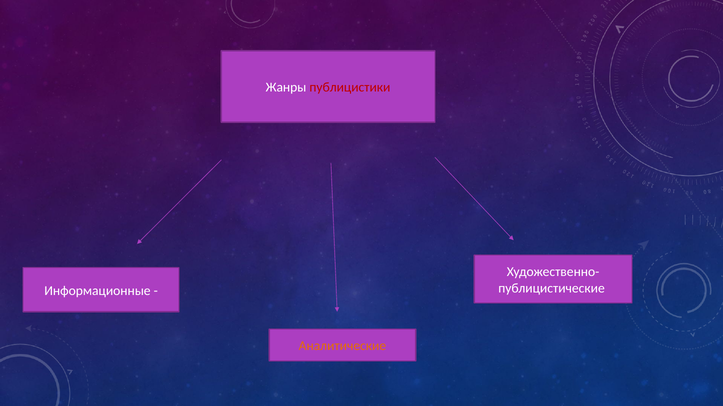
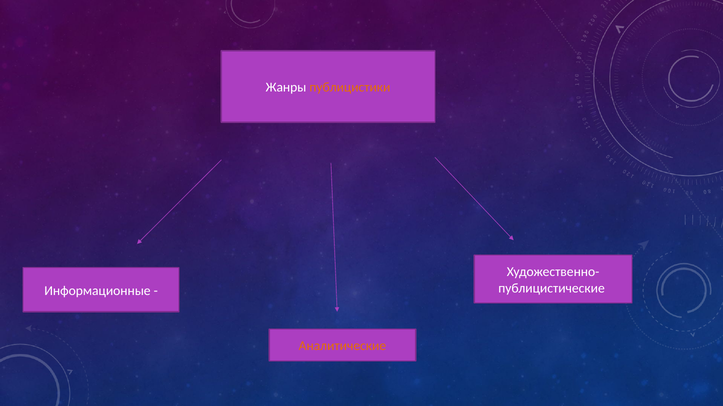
публицистики colour: red -> orange (350, 88)
